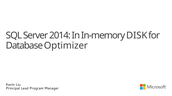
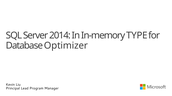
DISK: DISK -> TYPE (137, 36)
